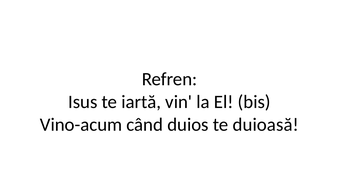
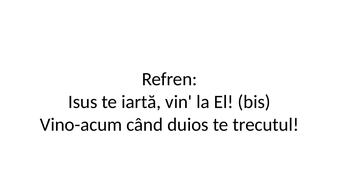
duioasă: duioasă -> trecutul (266, 124)
